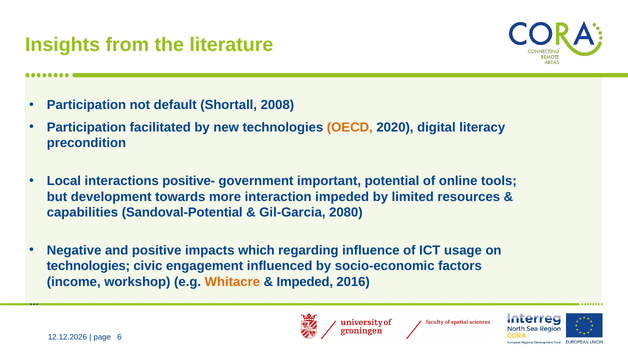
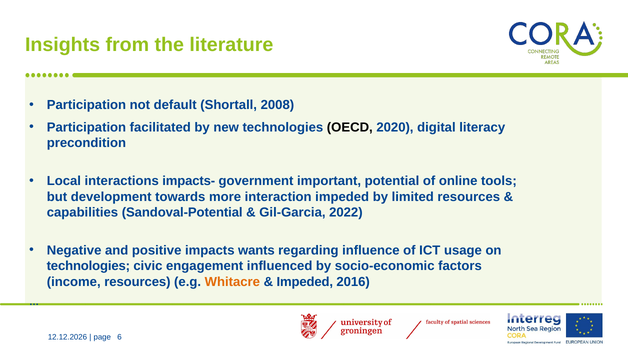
OECD colour: orange -> black (350, 127)
positive-: positive- -> impacts- (189, 181)
2080: 2080 -> 2022 (346, 213)
which: which -> wants (256, 251)
income workshop: workshop -> resources (137, 282)
